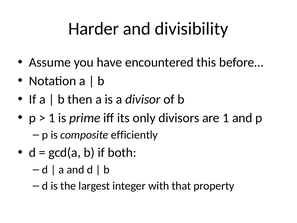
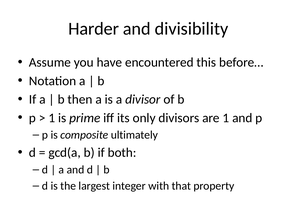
efficiently: efficiently -> ultimately (134, 135)
